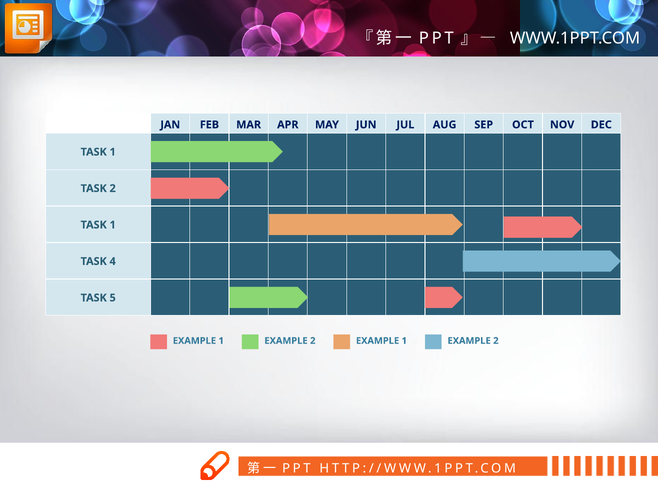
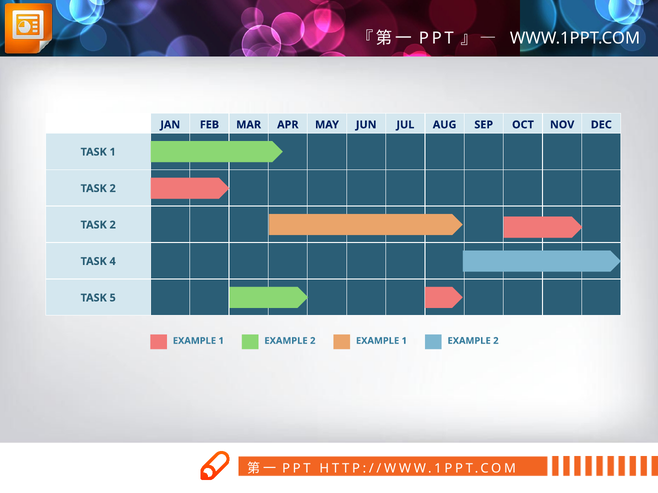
1: 1 -> 2 (113, 225)
